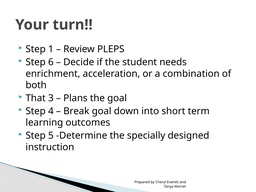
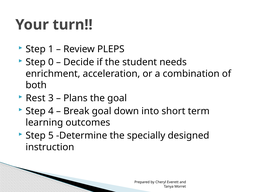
6: 6 -> 0 (51, 62)
That: That -> Rest (36, 98)
